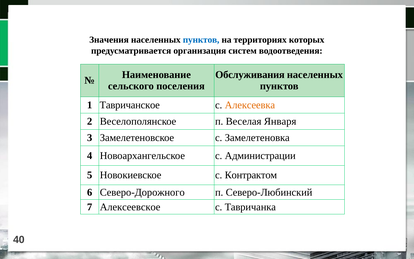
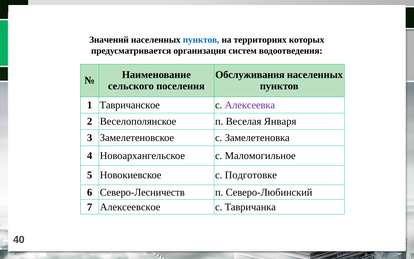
Значения: Значения -> Значений (109, 40)
Алексеевка colour: orange -> purple (250, 105)
Администрации: Администрации -> Маломогильное (260, 156)
Контрактом: Контрактом -> Подготовке (251, 175)
Северо-Дорожного: Северо-Дорожного -> Северо-Лесничеств (142, 192)
